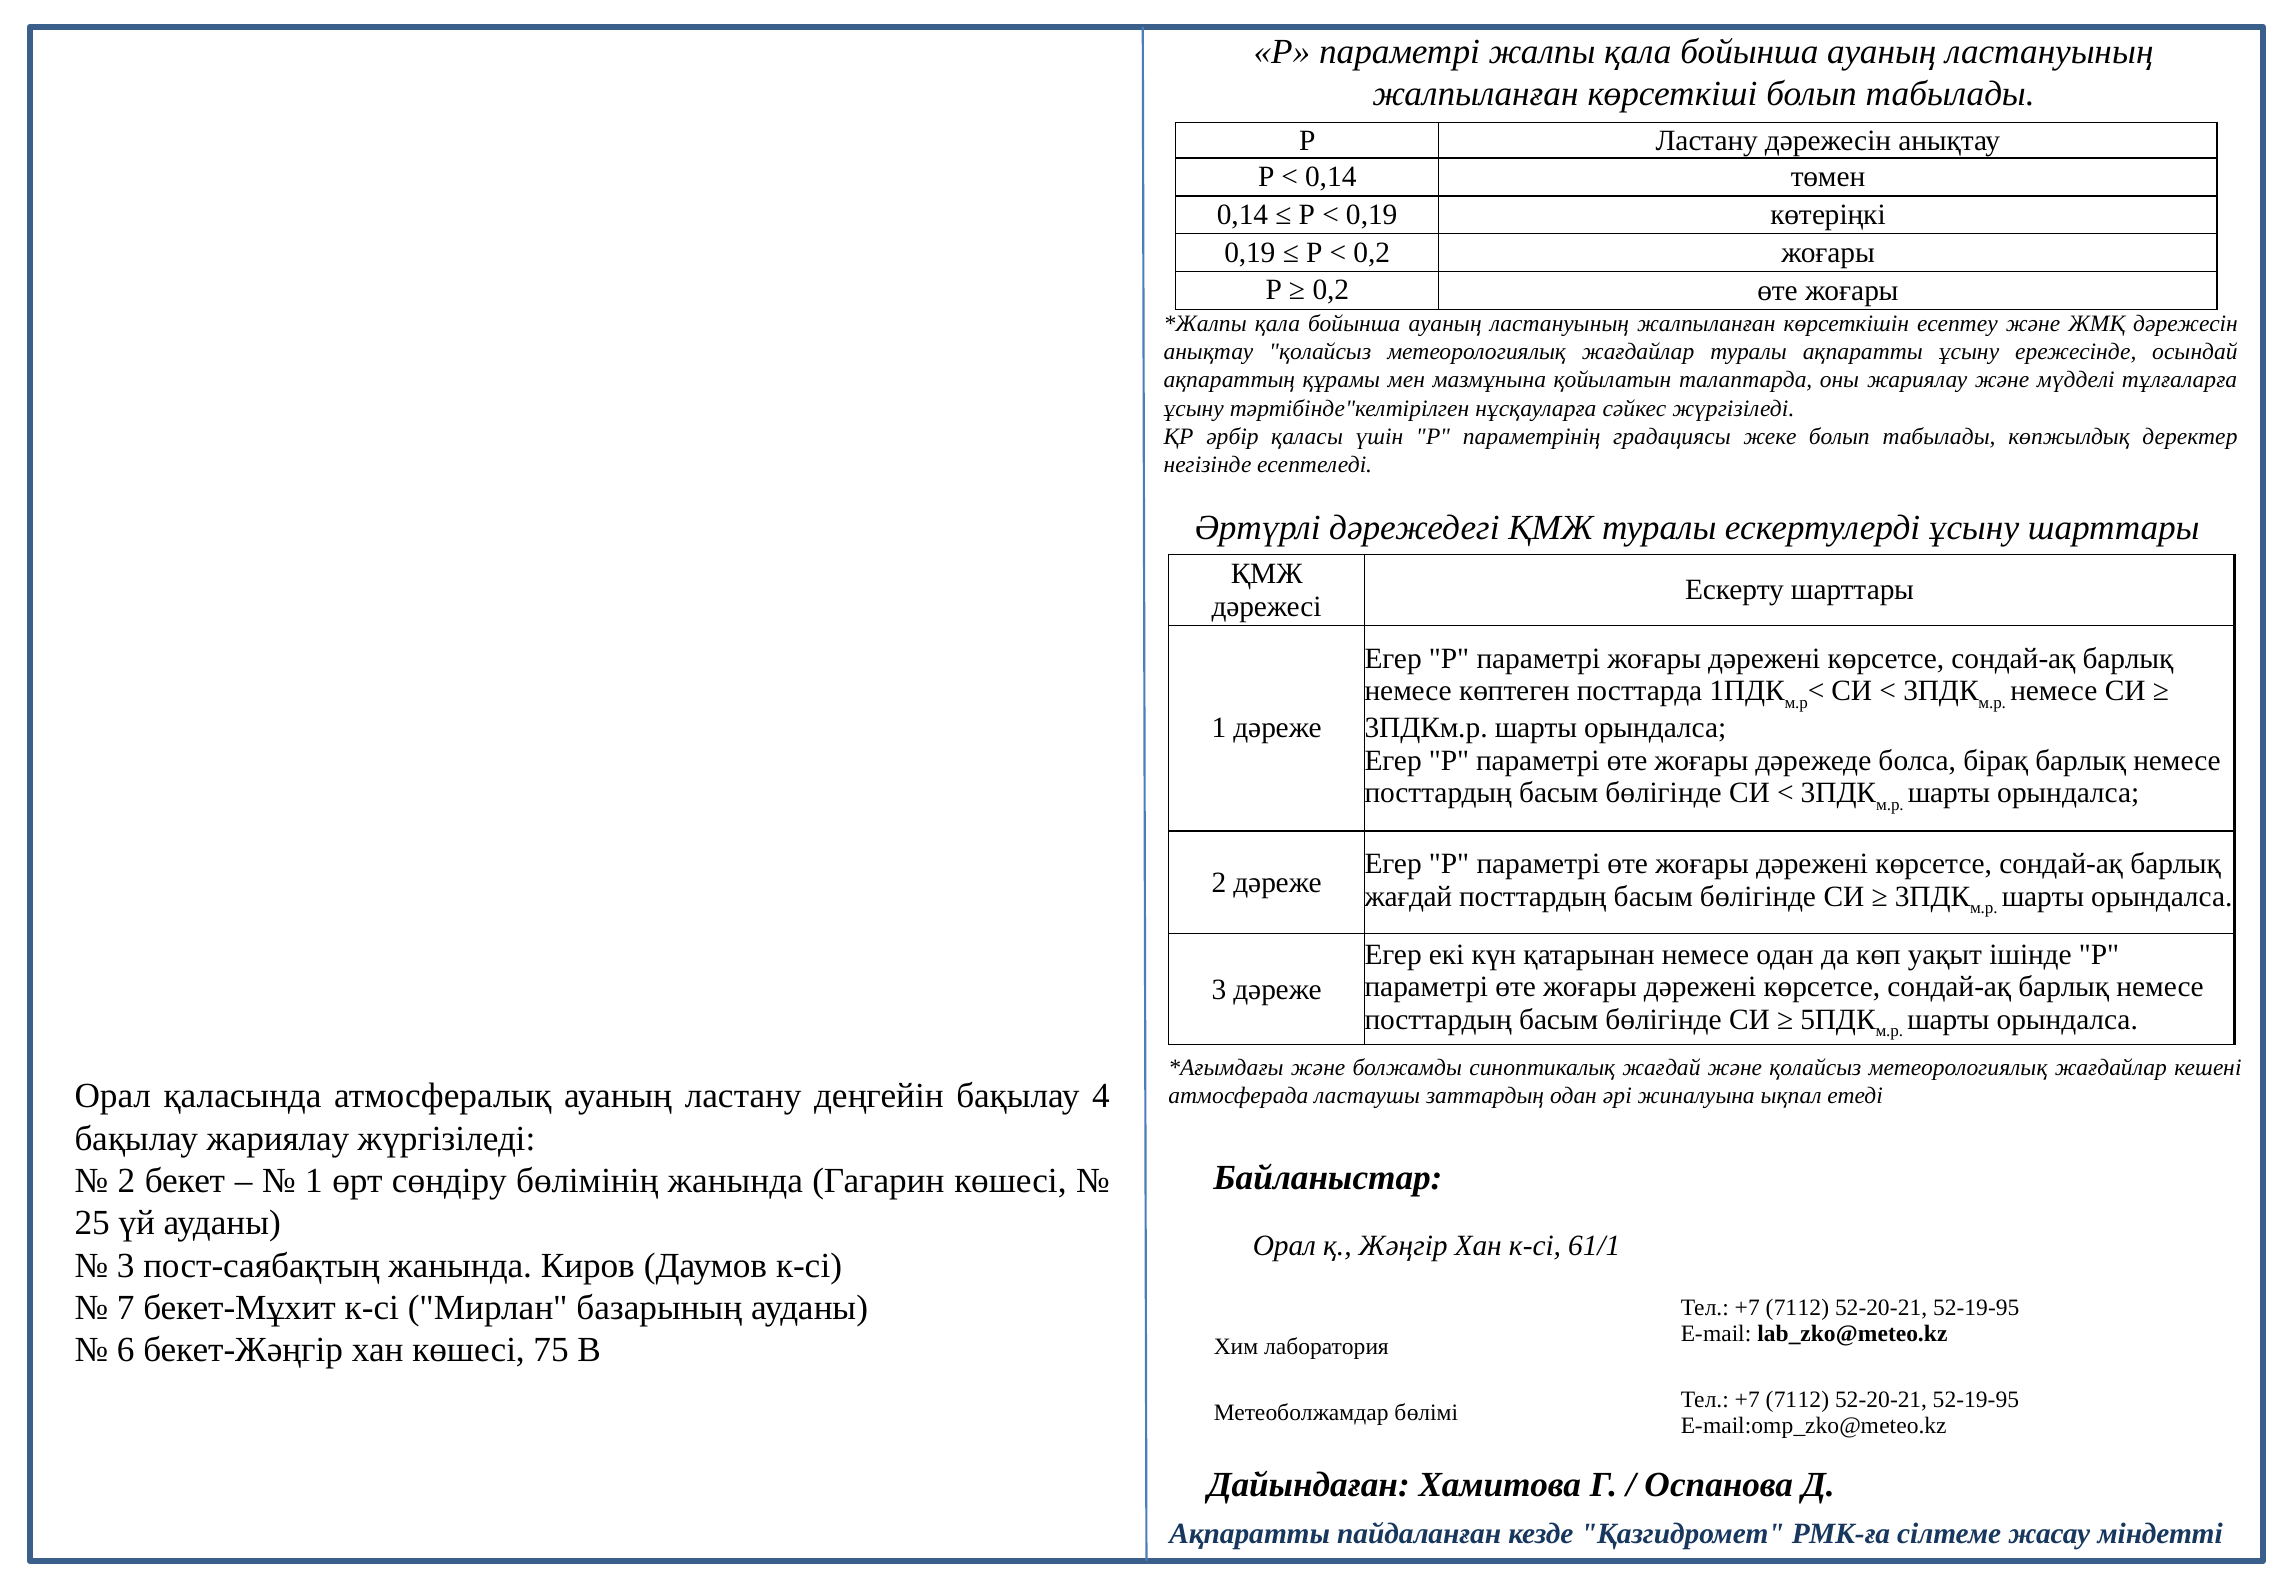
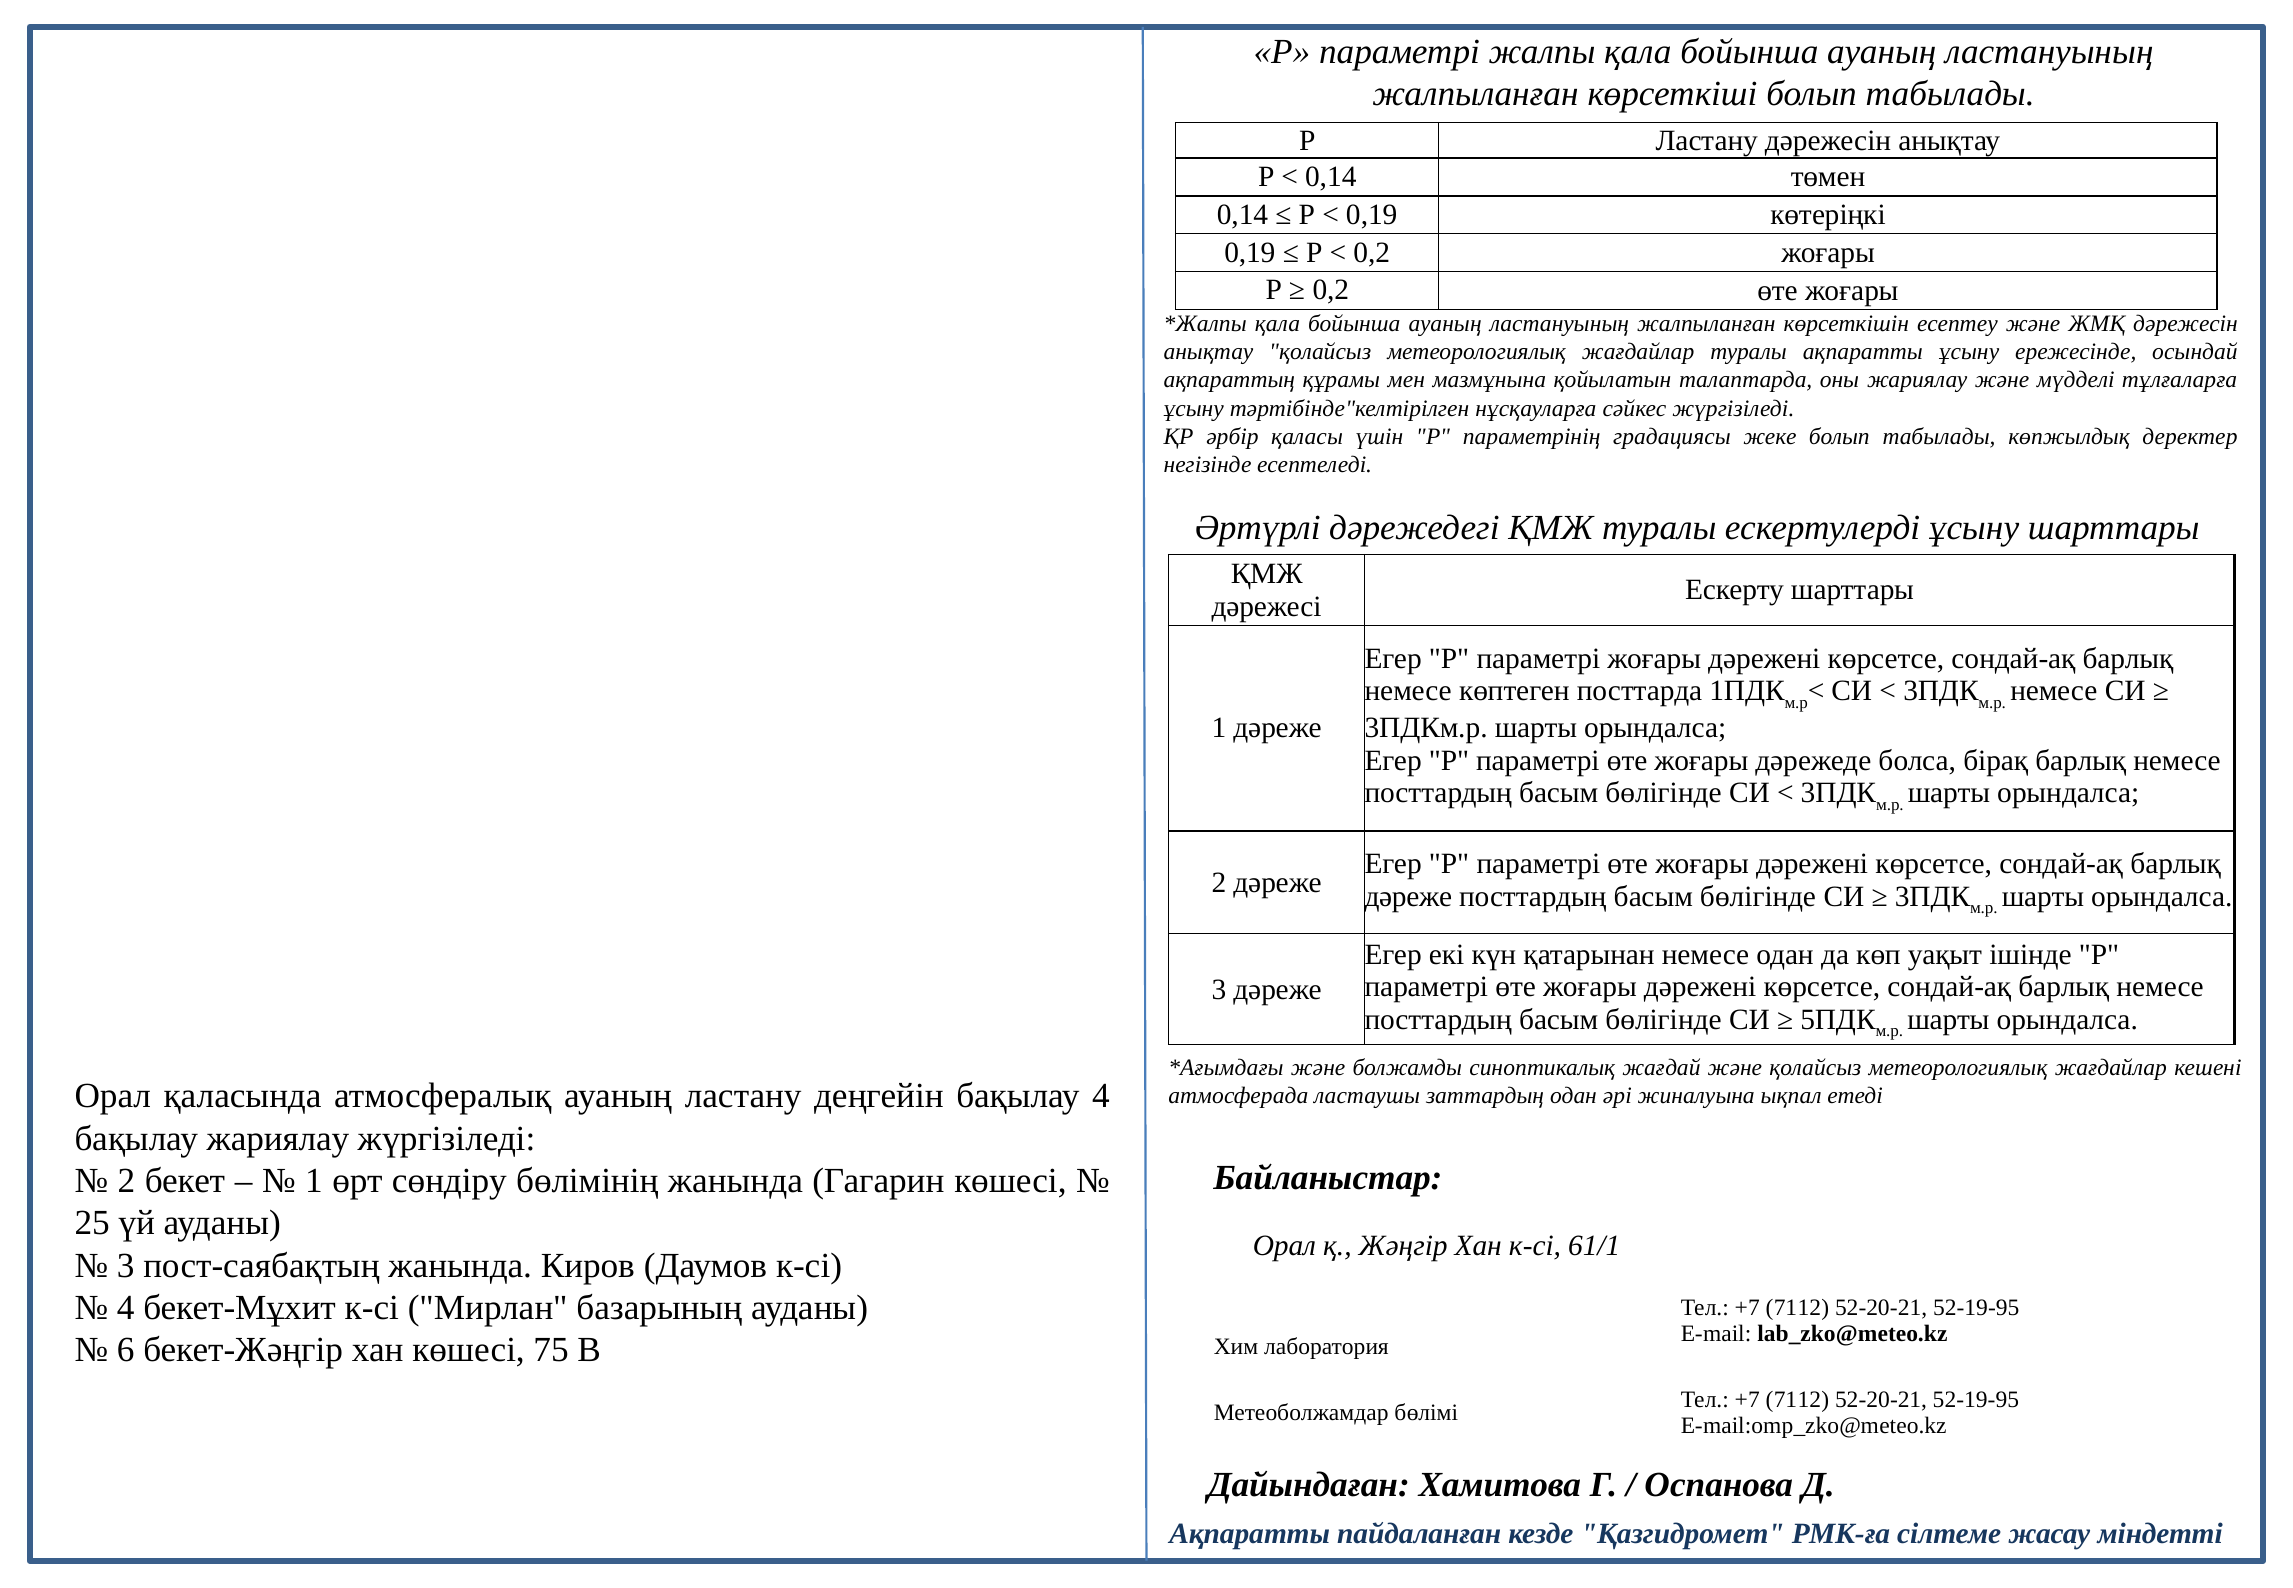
жағдай: жағдай -> дәреже (1408, 896)
7: 7 -> 4 (126, 1307)
